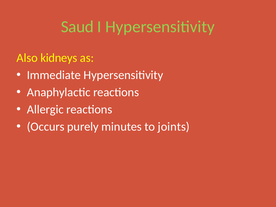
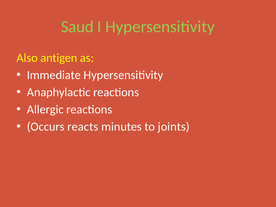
kidneys: kidneys -> antigen (59, 58)
purely: purely -> reacts (83, 127)
